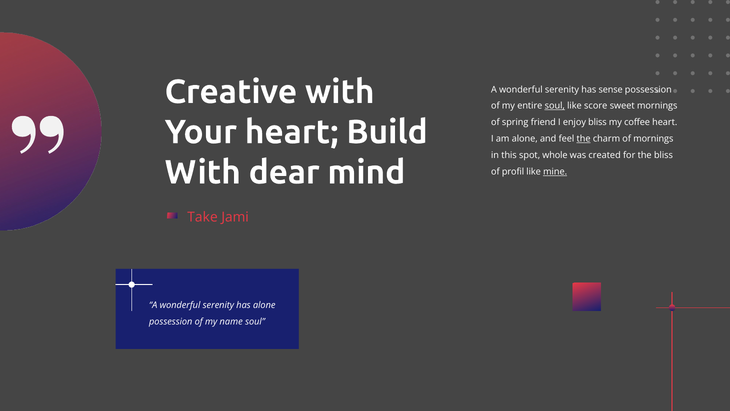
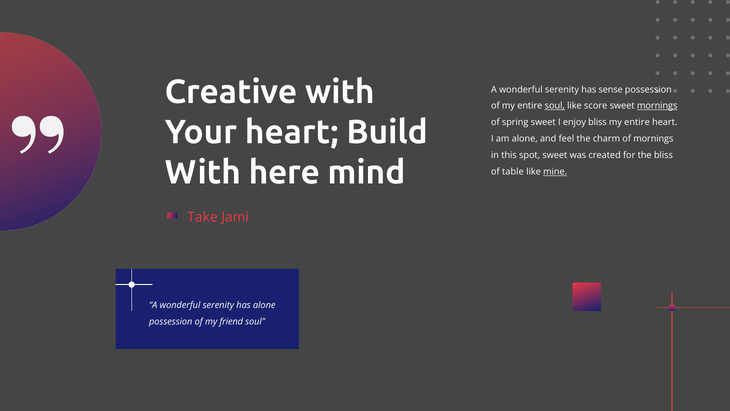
mornings underline: none -> present (657, 106)
spring friend: friend -> sweet (543, 122)
coffee: coffee -> entire (637, 122)
the underline: present -> none (584, 139)
spot whole: whole -> sweet (555, 155)
dear: dear -> here (284, 172)
profil: profil -> table (513, 172)
name: name -> friend (231, 321)
